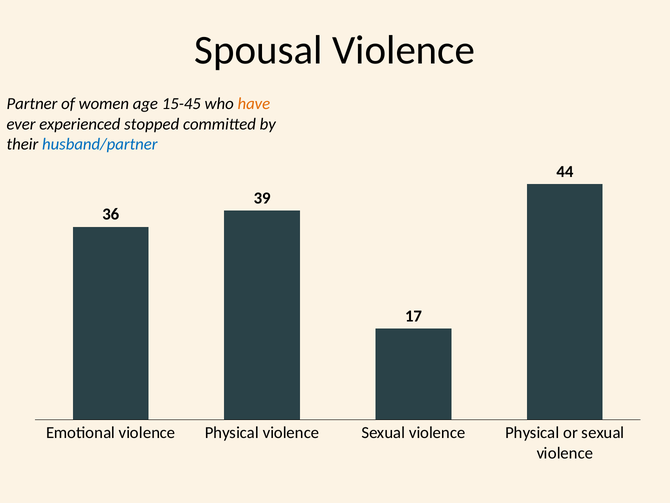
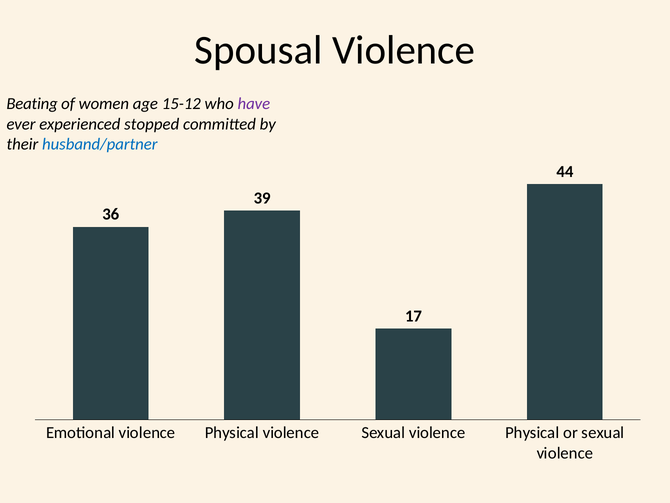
Partner: Partner -> Beating (32, 104)
15-45: 15-45 -> 15-12 (181, 104)
have colour: orange -> purple (254, 104)
